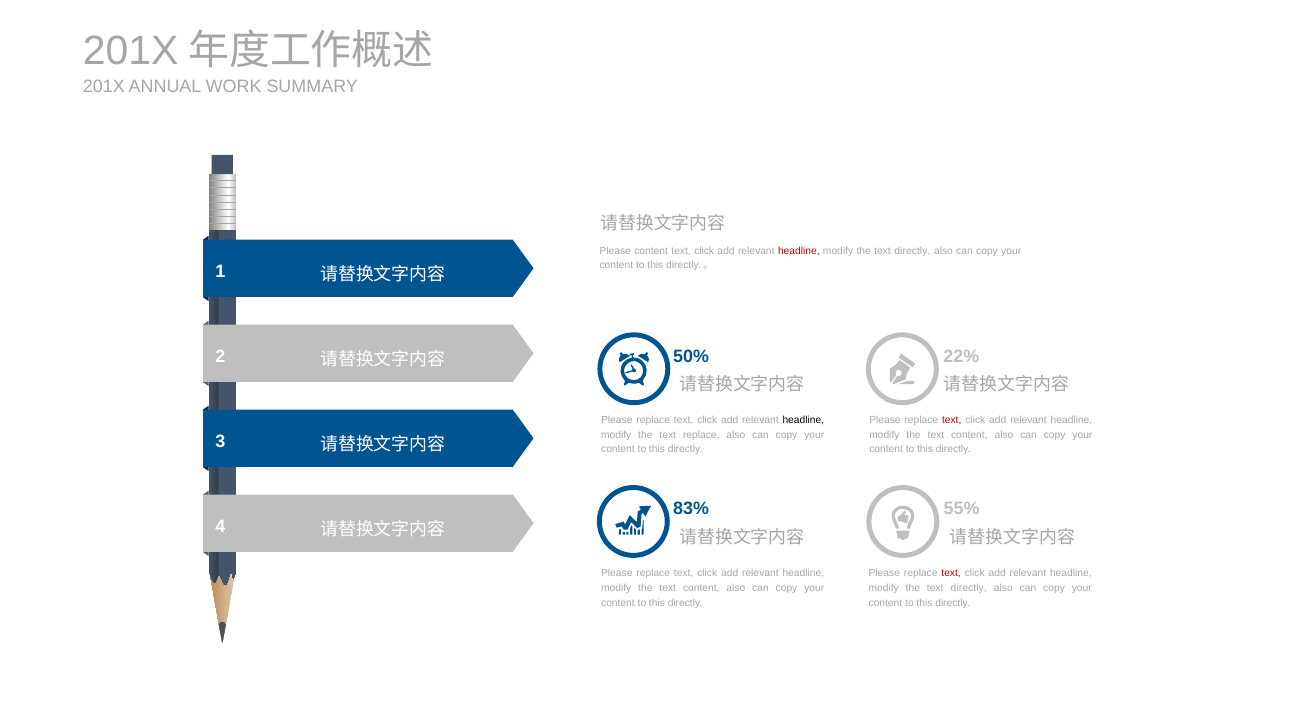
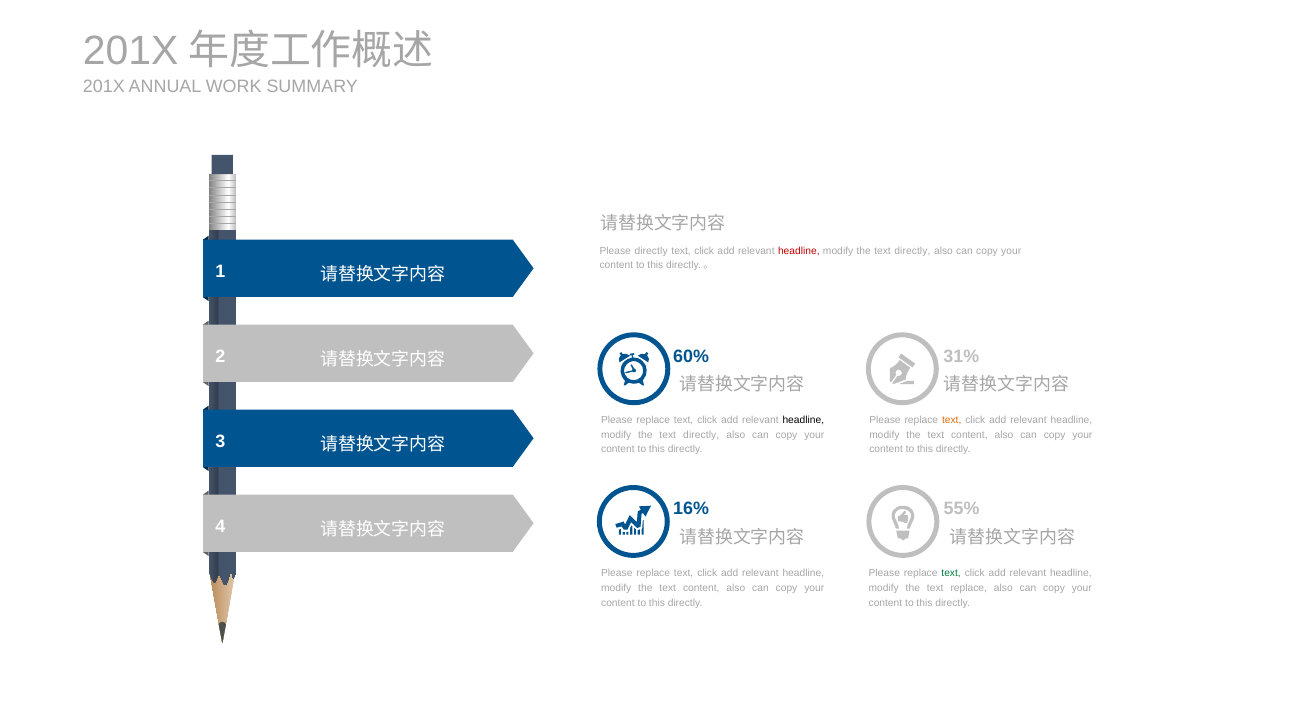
Please content: content -> directly (651, 251)
50%: 50% -> 60% (691, 357)
22%: 22% -> 31% (961, 357)
text colour: red -> orange (952, 420)
replace: replace -> directly (701, 435)
83%: 83% -> 16% (691, 509)
text colour: red -> green (951, 573)
directly: directly -> replace (969, 588)
